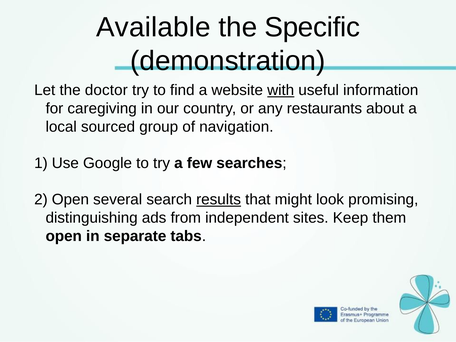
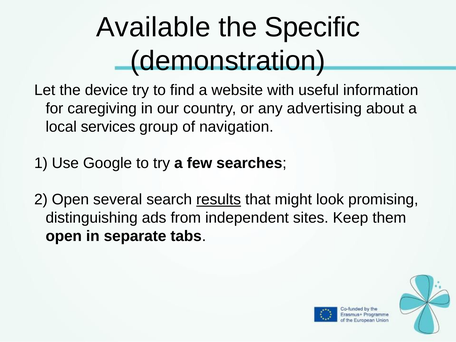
doctor: doctor -> device (106, 90)
with underline: present -> none (281, 90)
restaurants: restaurants -> advertising (324, 108)
sourced: sourced -> services (108, 127)
